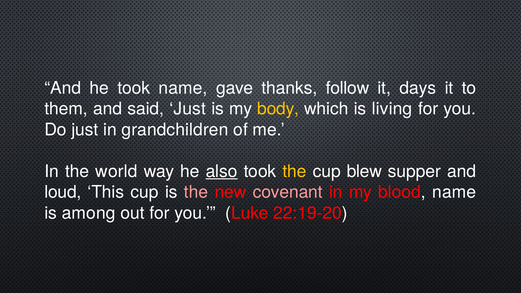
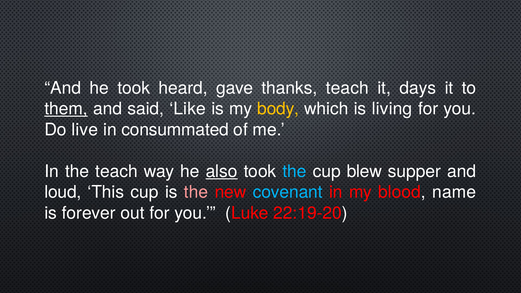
took name: name -> heard (183, 88)
thanks follow: follow -> teach (347, 88)
them underline: none -> present (66, 109)
said Just: Just -> Like (188, 109)
Do just: just -> live (85, 130)
grandchildren: grandchildren -> consummated (175, 130)
the world: world -> teach (116, 171)
the colour: yellow -> light blue (295, 171)
covenant colour: pink -> light blue (288, 192)
among: among -> forever (89, 213)
